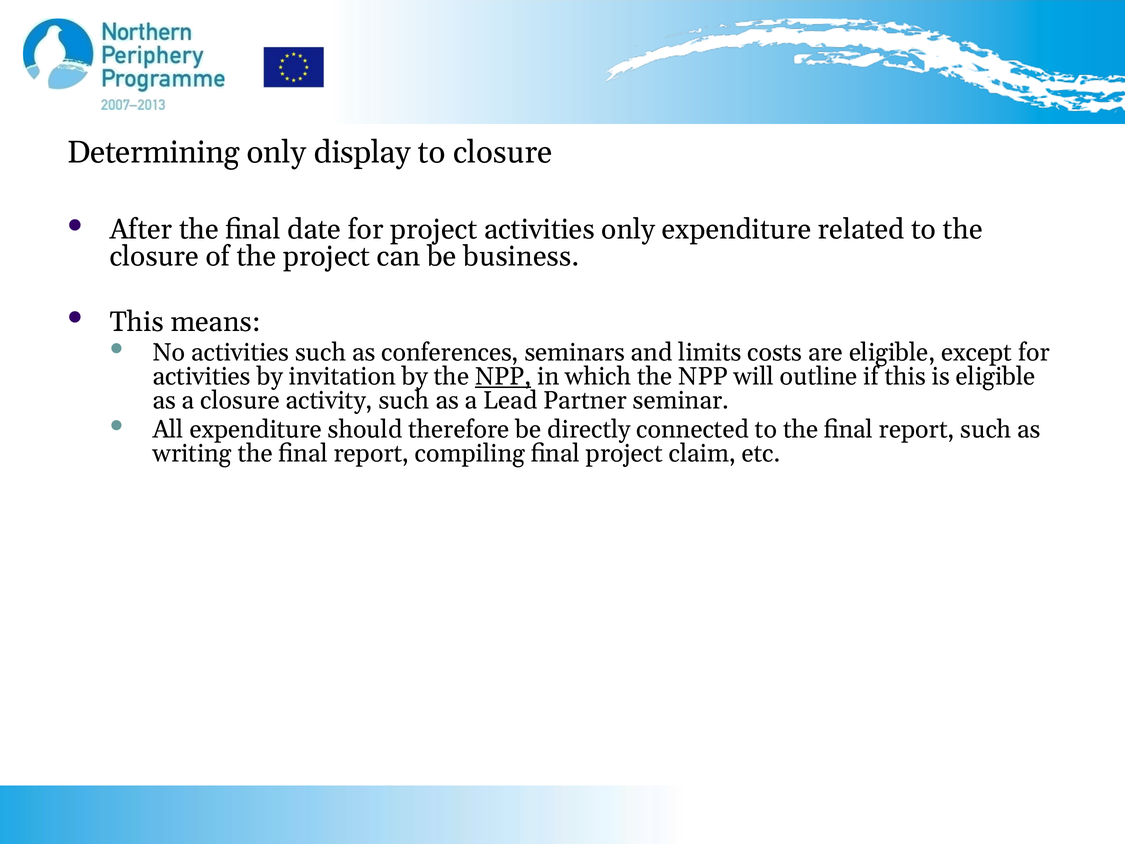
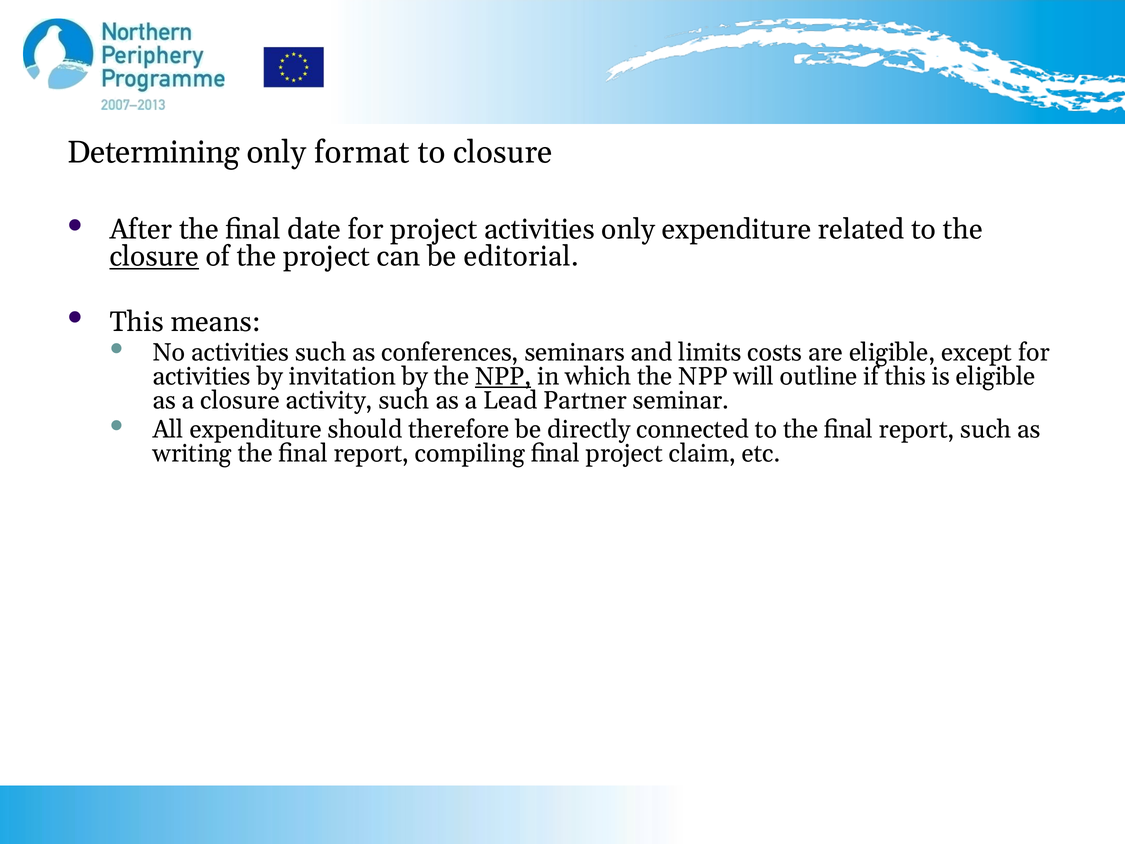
display: display -> format (362, 152)
closure underline: none -> present (154, 257)
business: business -> editorial (521, 257)
